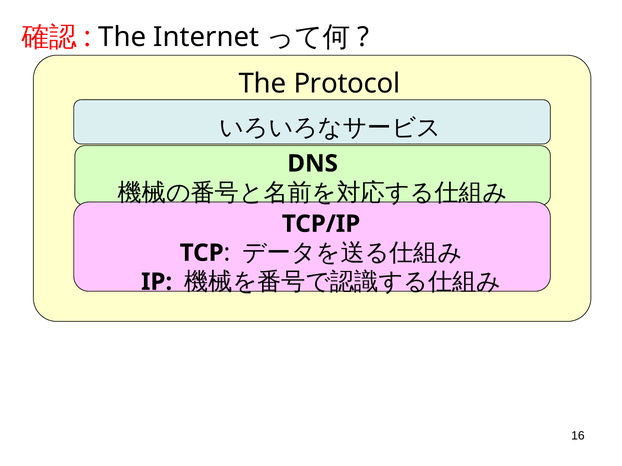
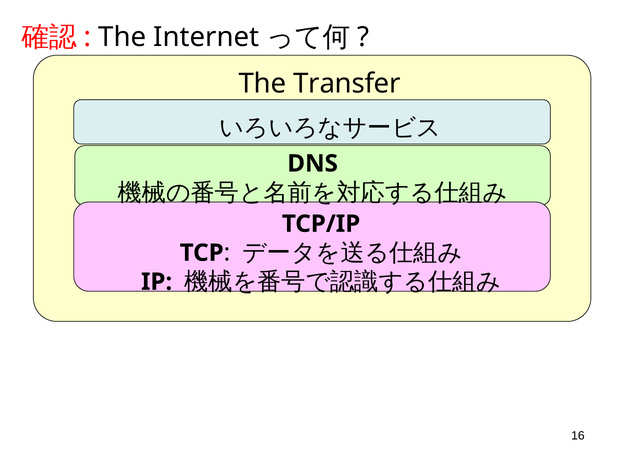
Protocol: Protocol -> Transfer (347, 84)
